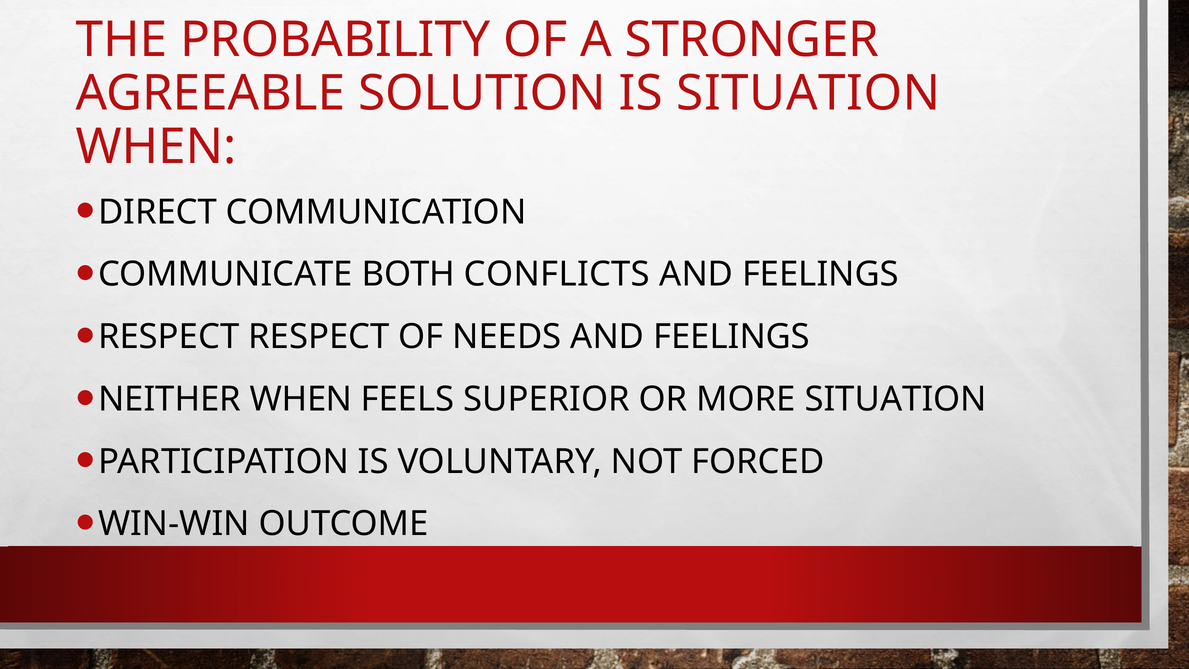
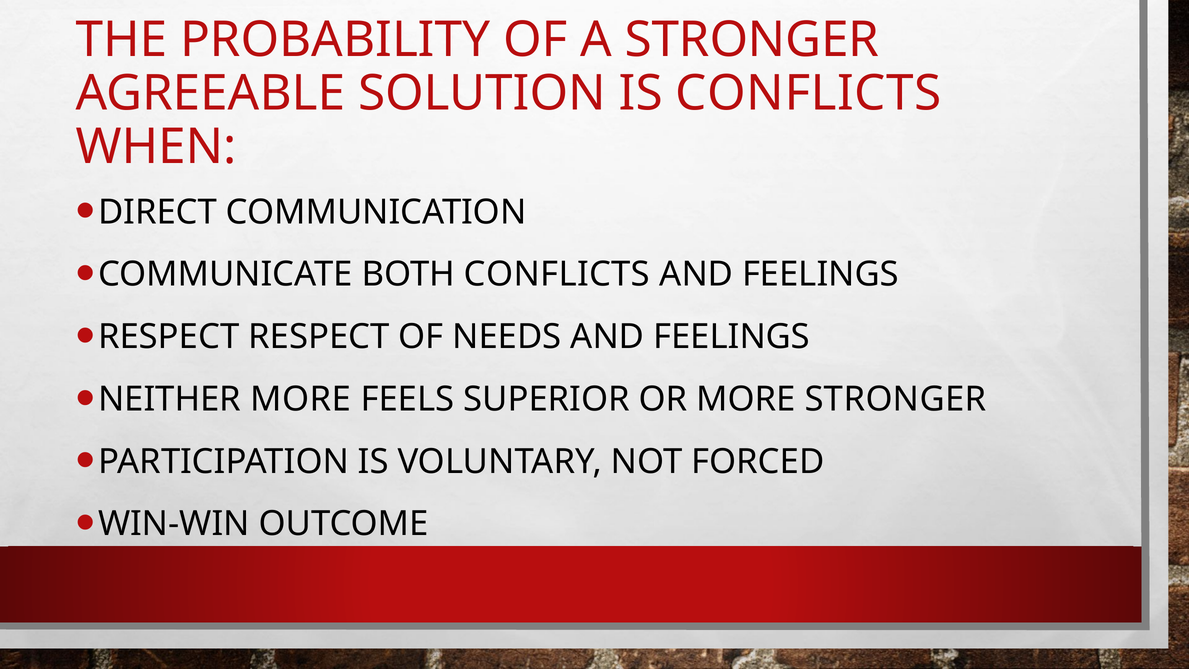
IS SITUATION: SITUATION -> CONFLICTS (808, 93)
NEITHER WHEN: WHEN -> MORE (301, 399)
MORE SITUATION: SITUATION -> STRONGER (896, 399)
